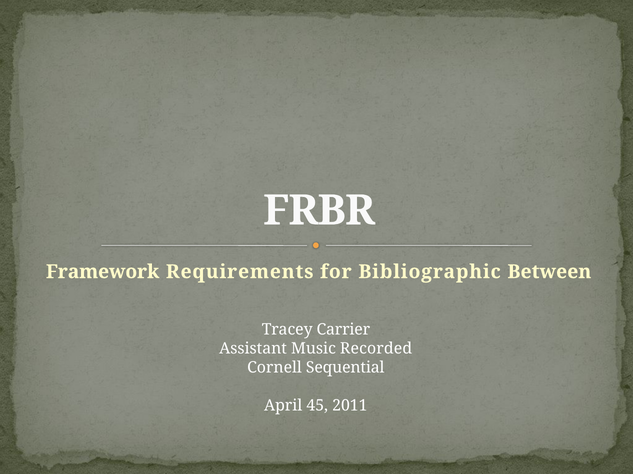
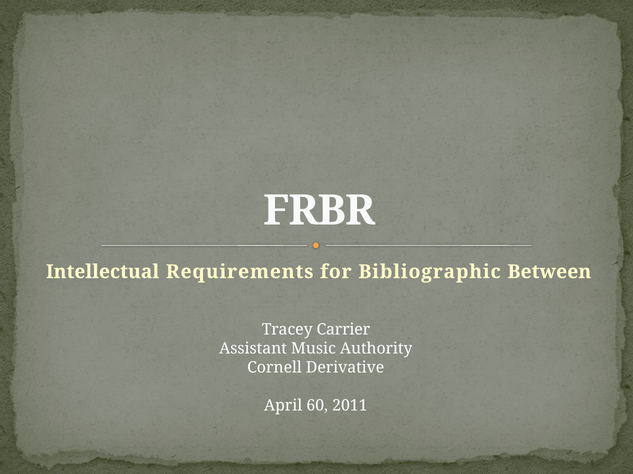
Framework: Framework -> Intellectual (103, 272)
Recorded: Recorded -> Authority (376, 349)
Sequential: Sequential -> Derivative (345, 368)
45: 45 -> 60 (317, 406)
